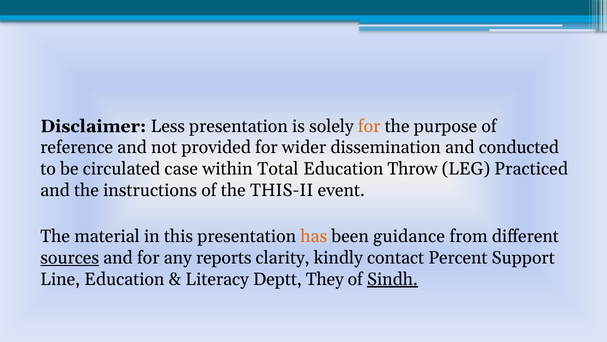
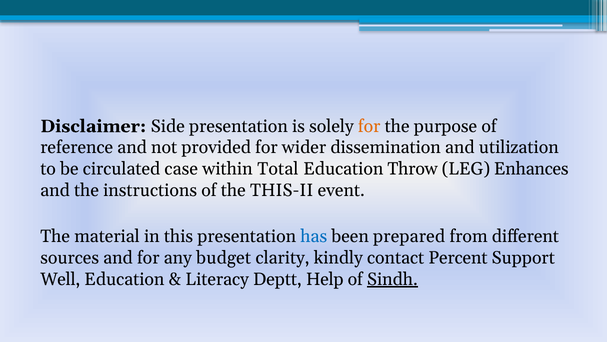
Less: Less -> Side (168, 126)
conducted: conducted -> utilization (519, 147)
Practiced: Practiced -> Enhances (531, 169)
has colour: orange -> blue (314, 236)
guidance: guidance -> prepared (409, 236)
sources underline: present -> none (70, 257)
reports: reports -> budget (224, 257)
Line: Line -> Well (60, 279)
They: They -> Help (325, 279)
